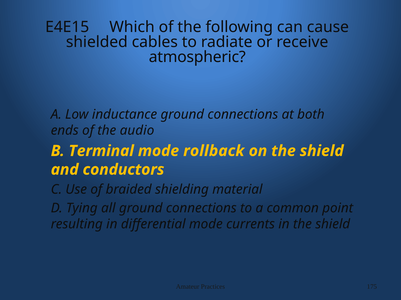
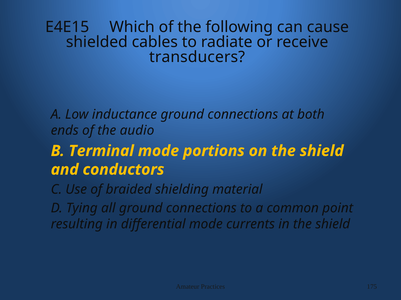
atmospheric: atmospheric -> transducers (197, 57)
rollback: rollback -> portions (214, 151)
